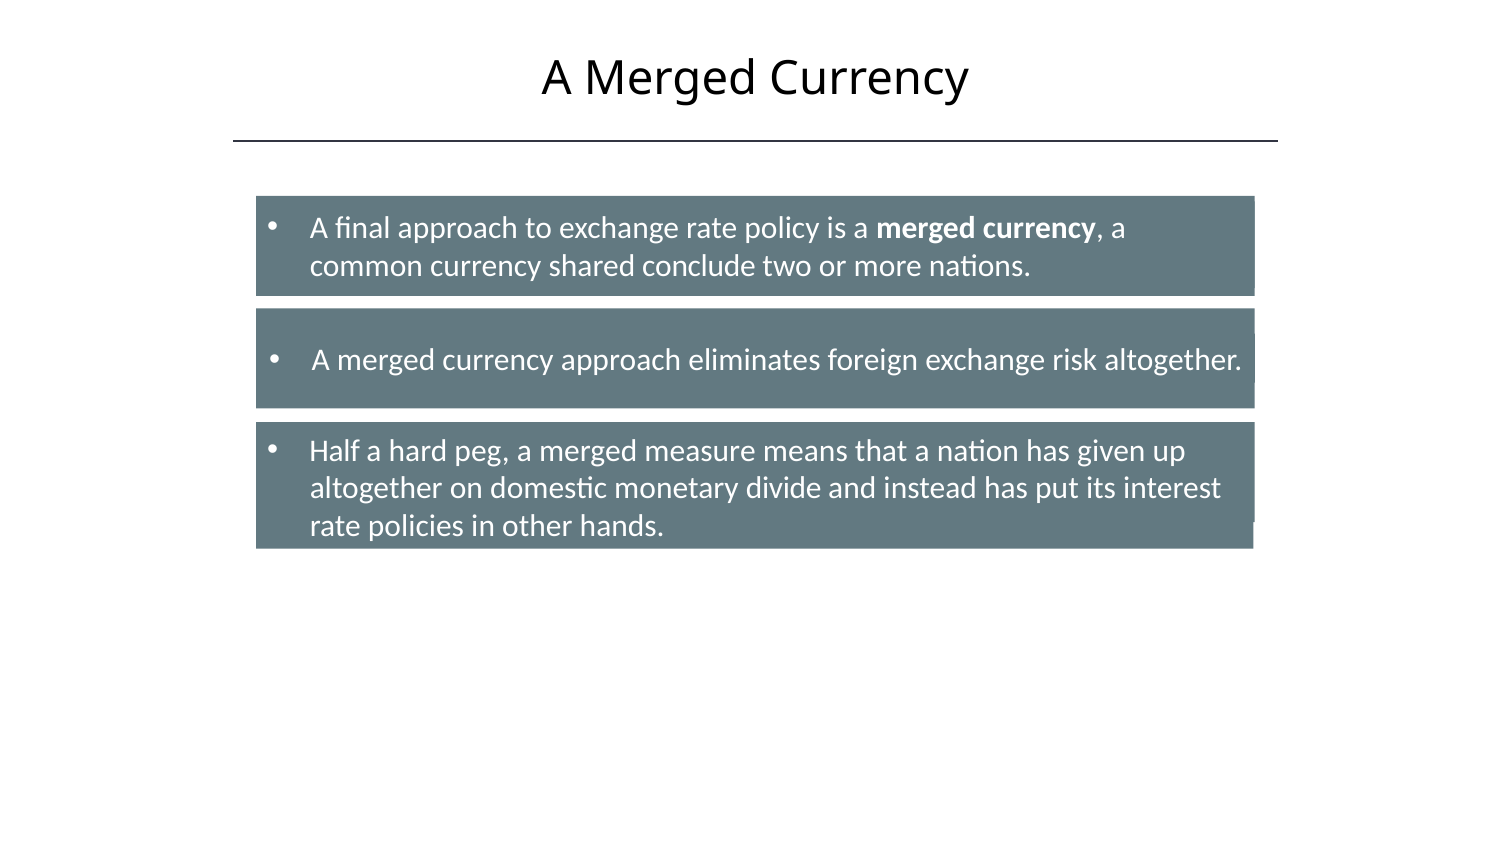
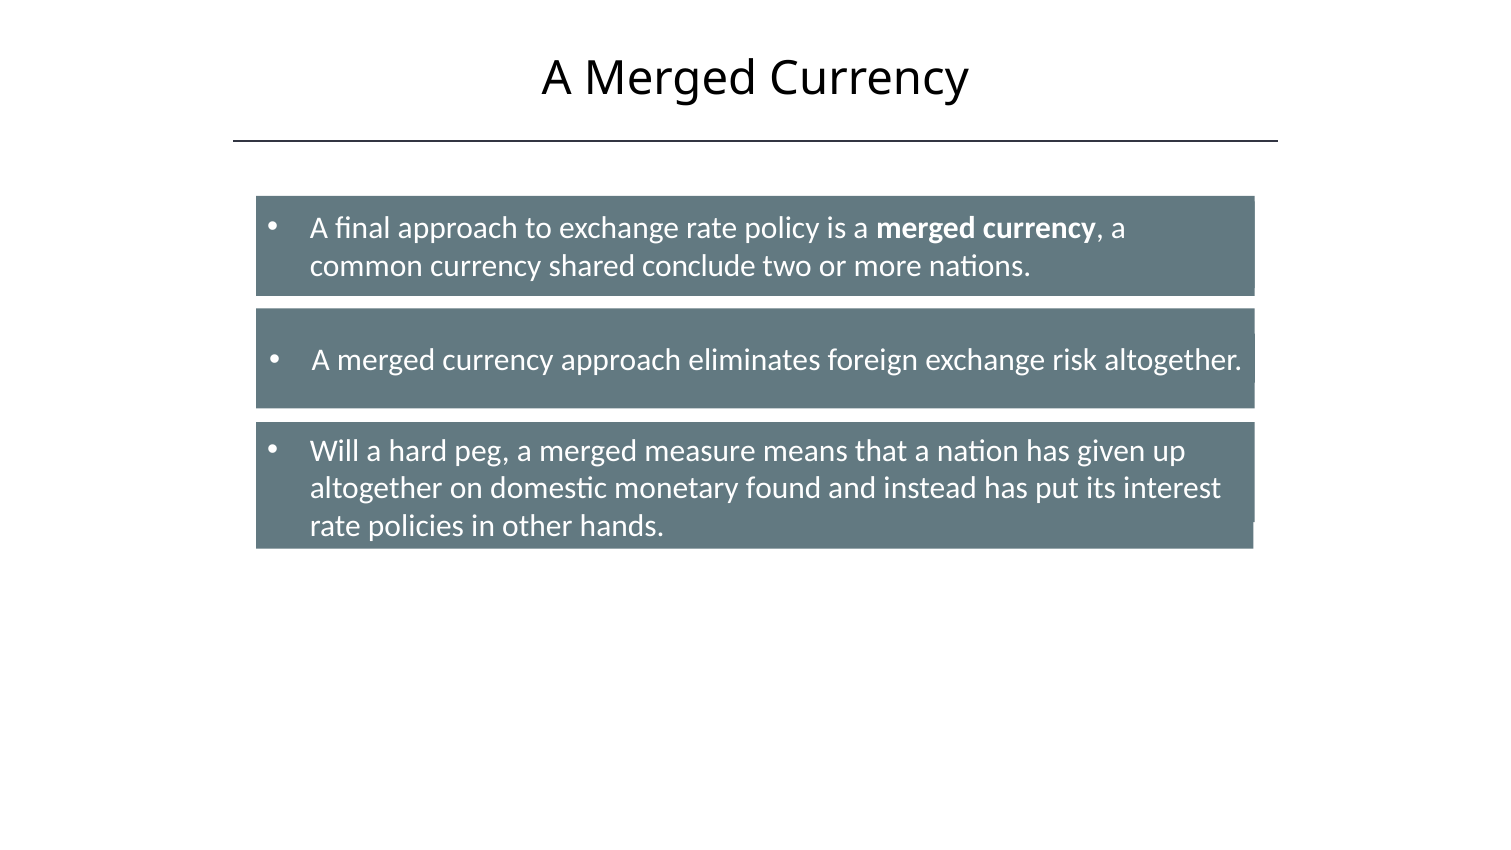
Half: Half -> Will (335, 451)
divide: divide -> found (784, 488)
